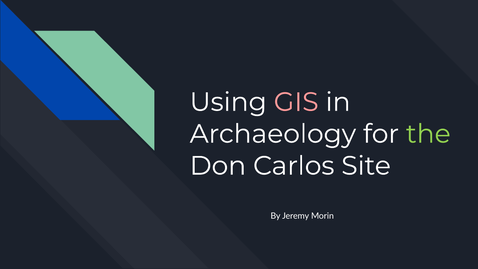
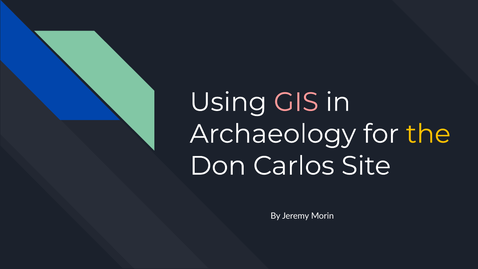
the colour: light green -> yellow (428, 134)
